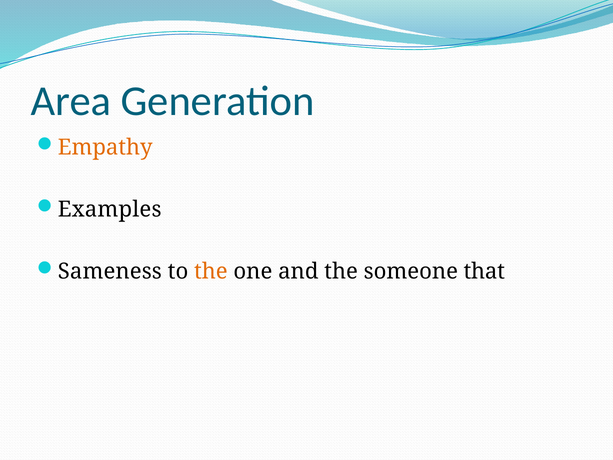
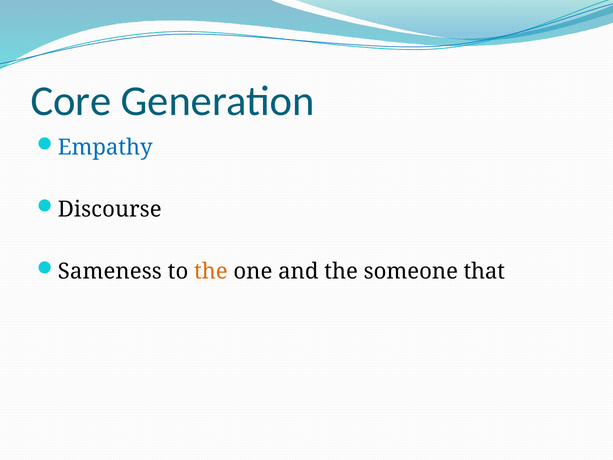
Area: Area -> Core (71, 101)
Empathy colour: orange -> blue (105, 148)
Examples: Examples -> Discourse (110, 210)
